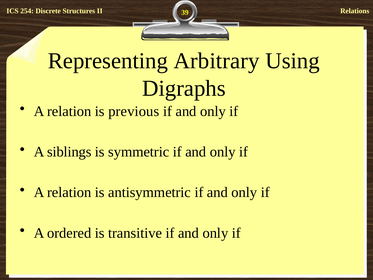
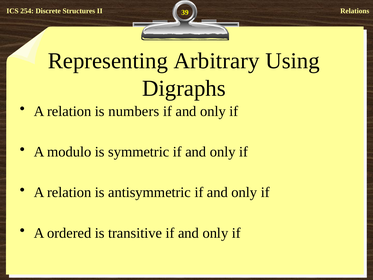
previous: previous -> numbers (134, 111)
siblings: siblings -> modulo (69, 152)
